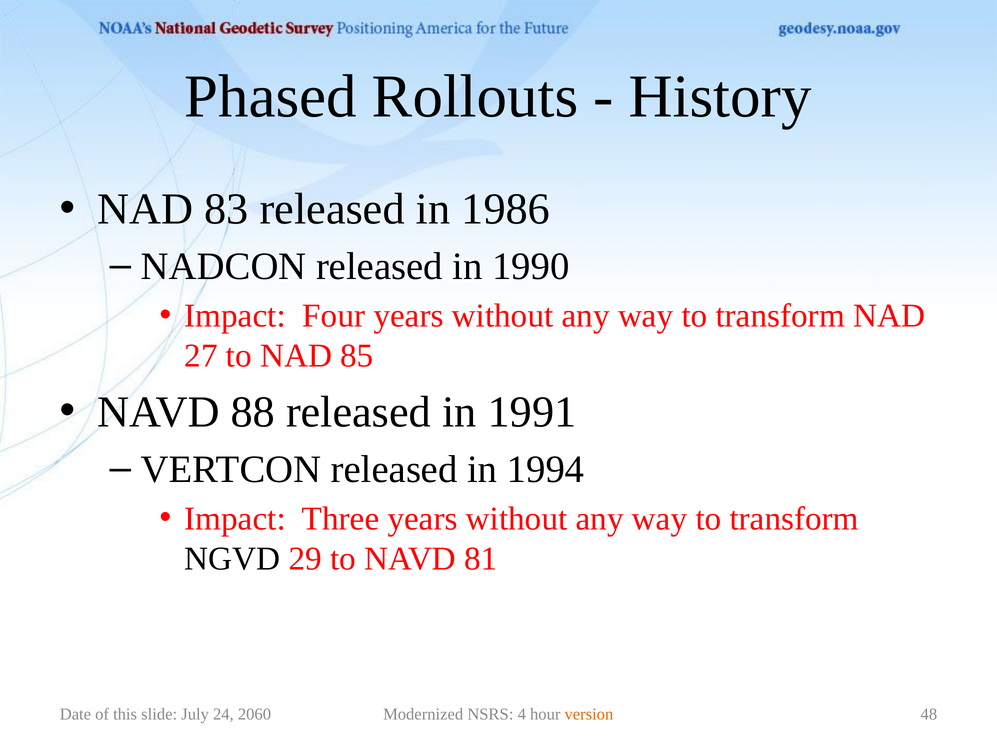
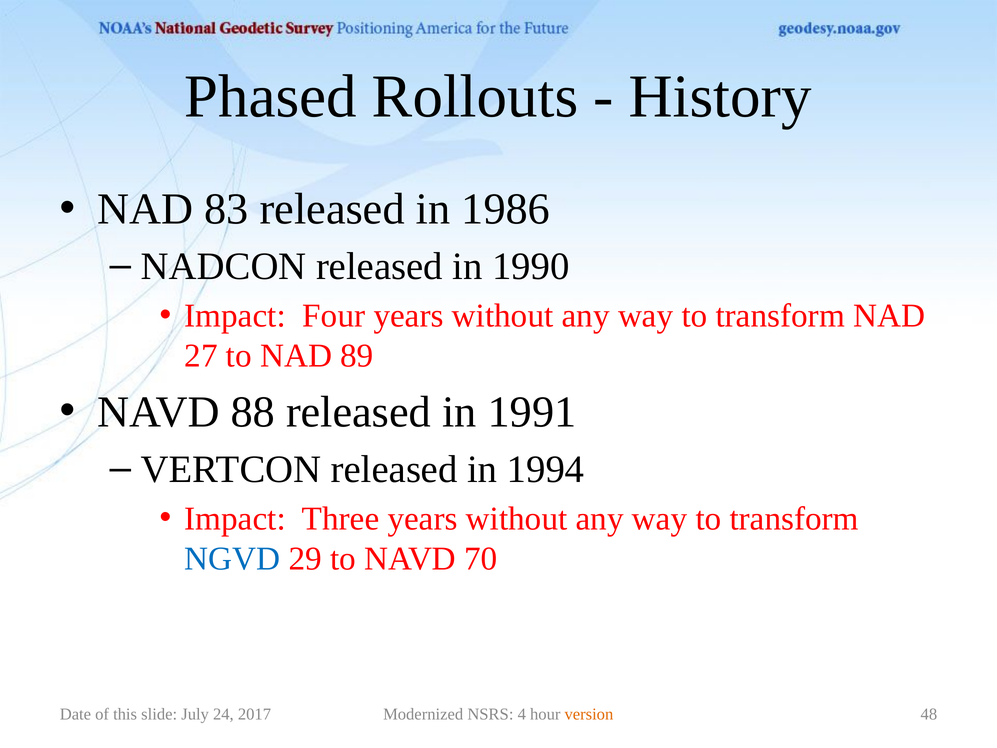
85: 85 -> 89 (357, 356)
NGVD colour: black -> blue (232, 559)
81: 81 -> 70 (481, 559)
2060: 2060 -> 2017 (254, 714)
